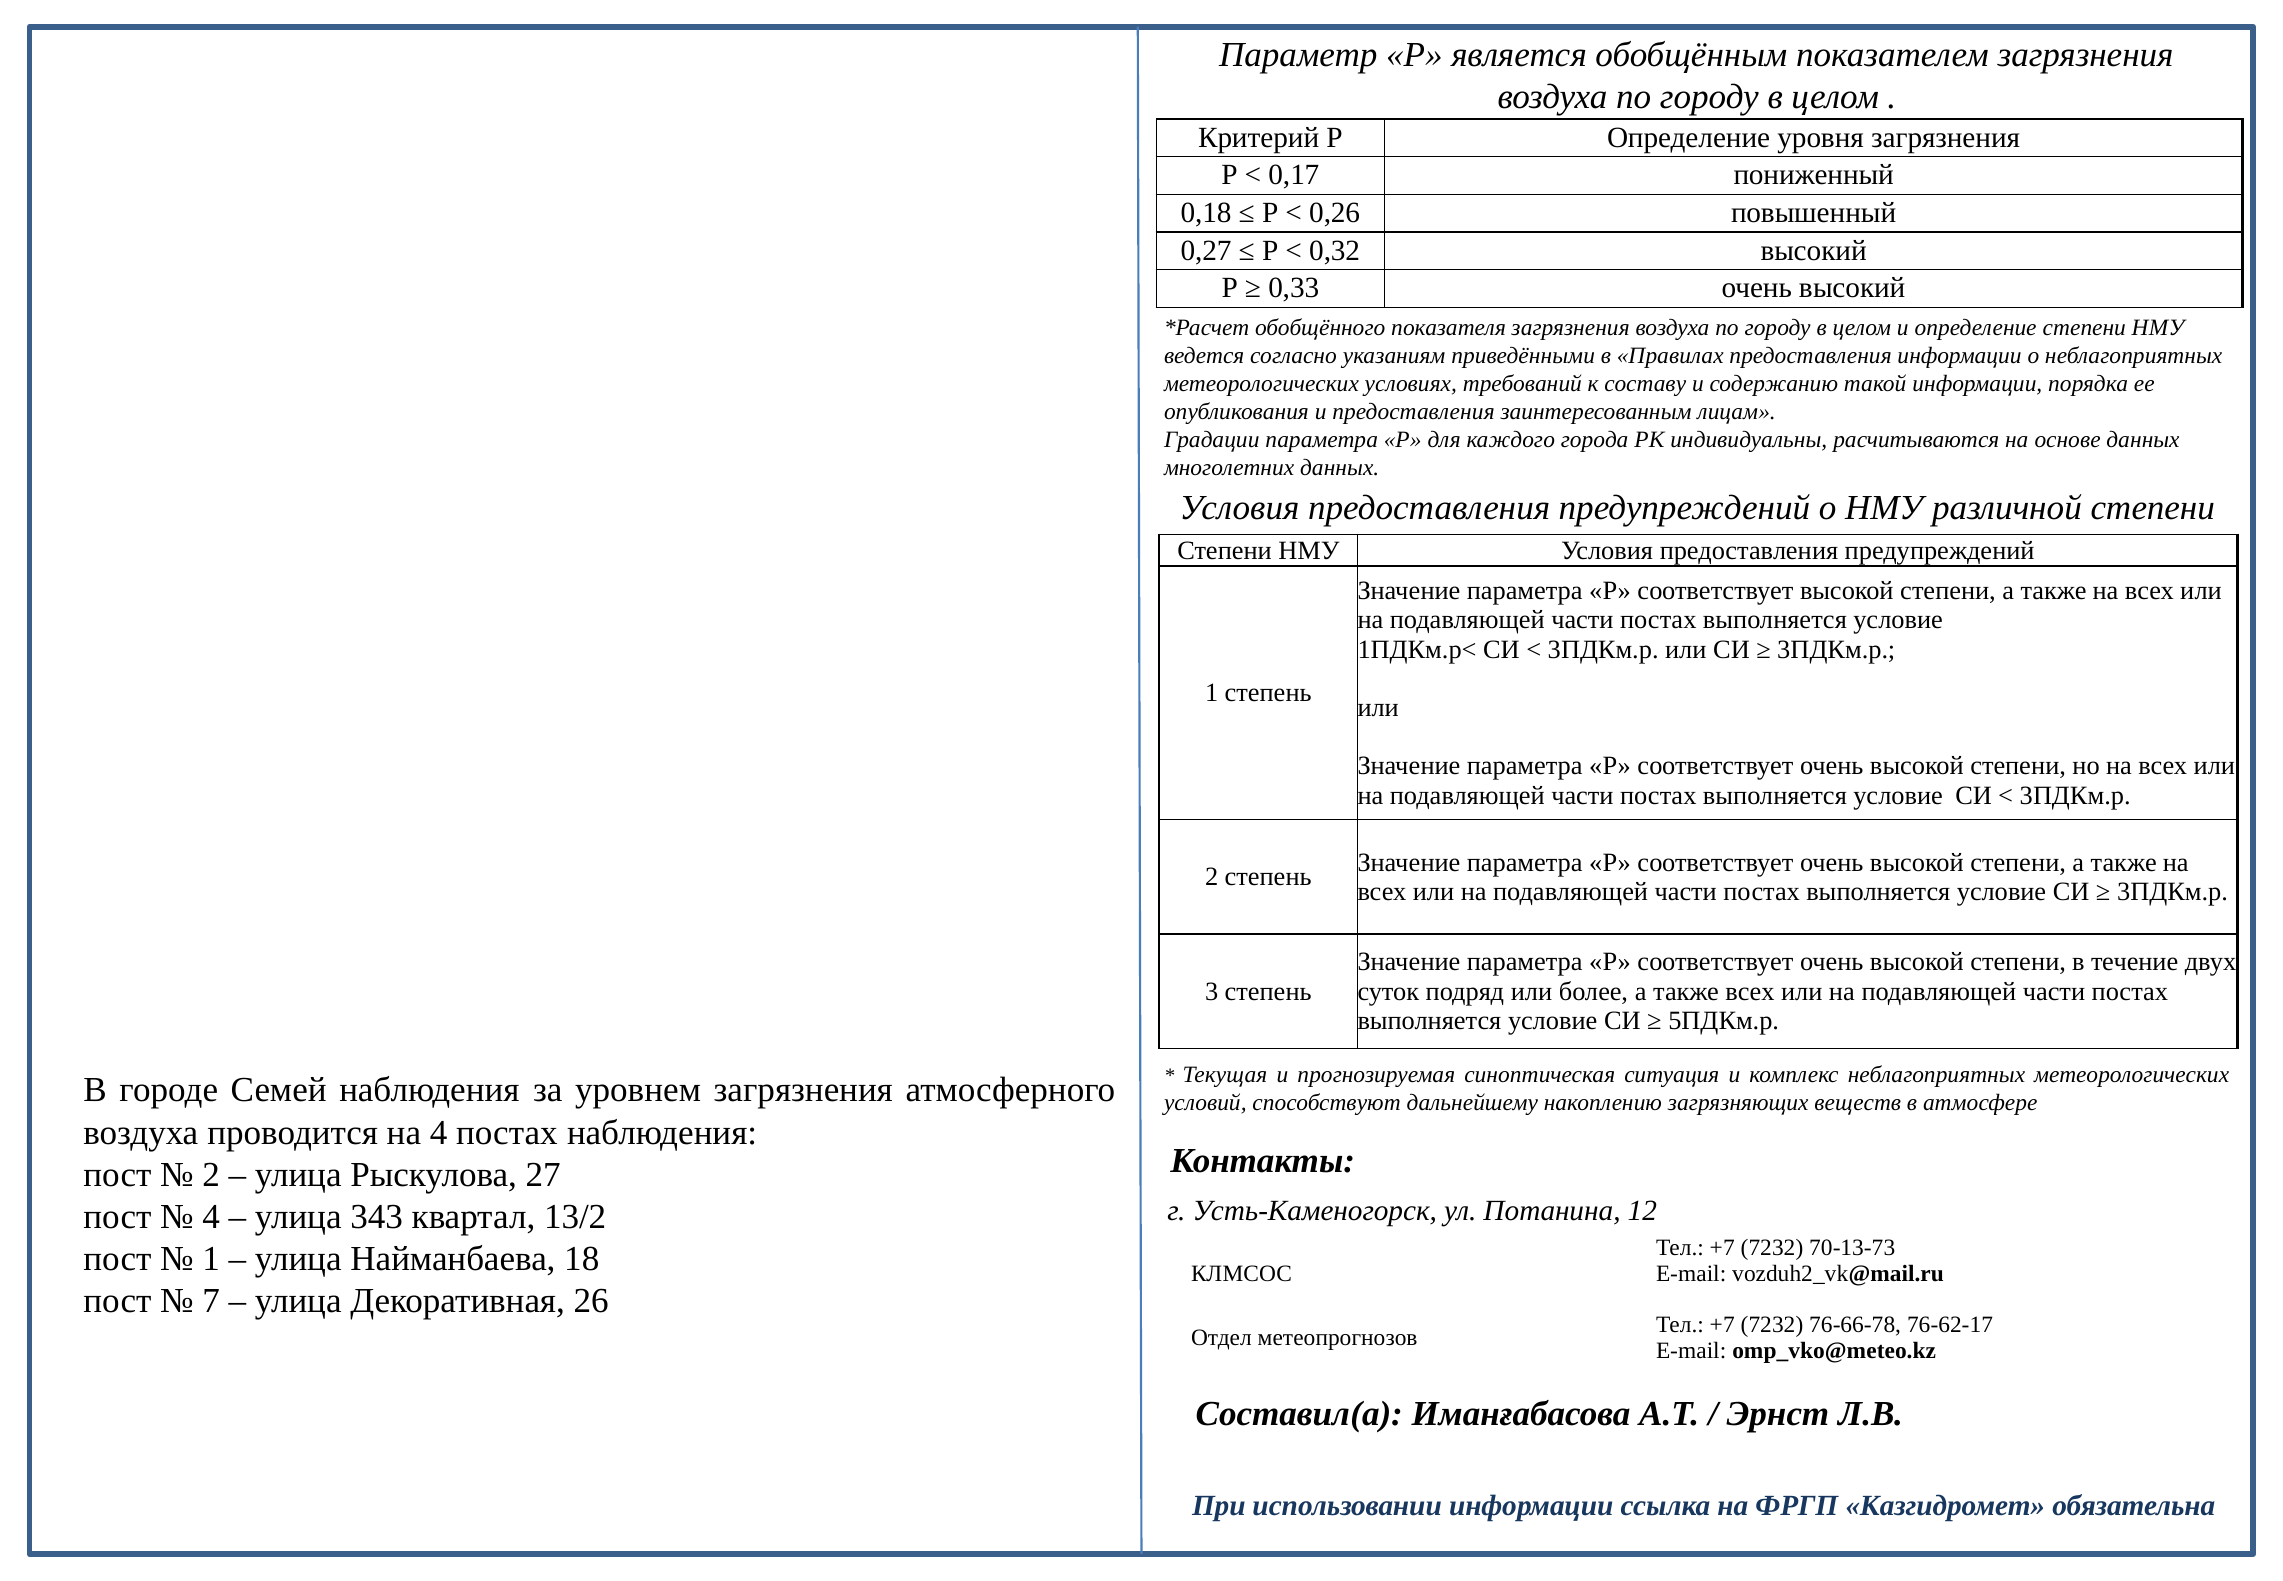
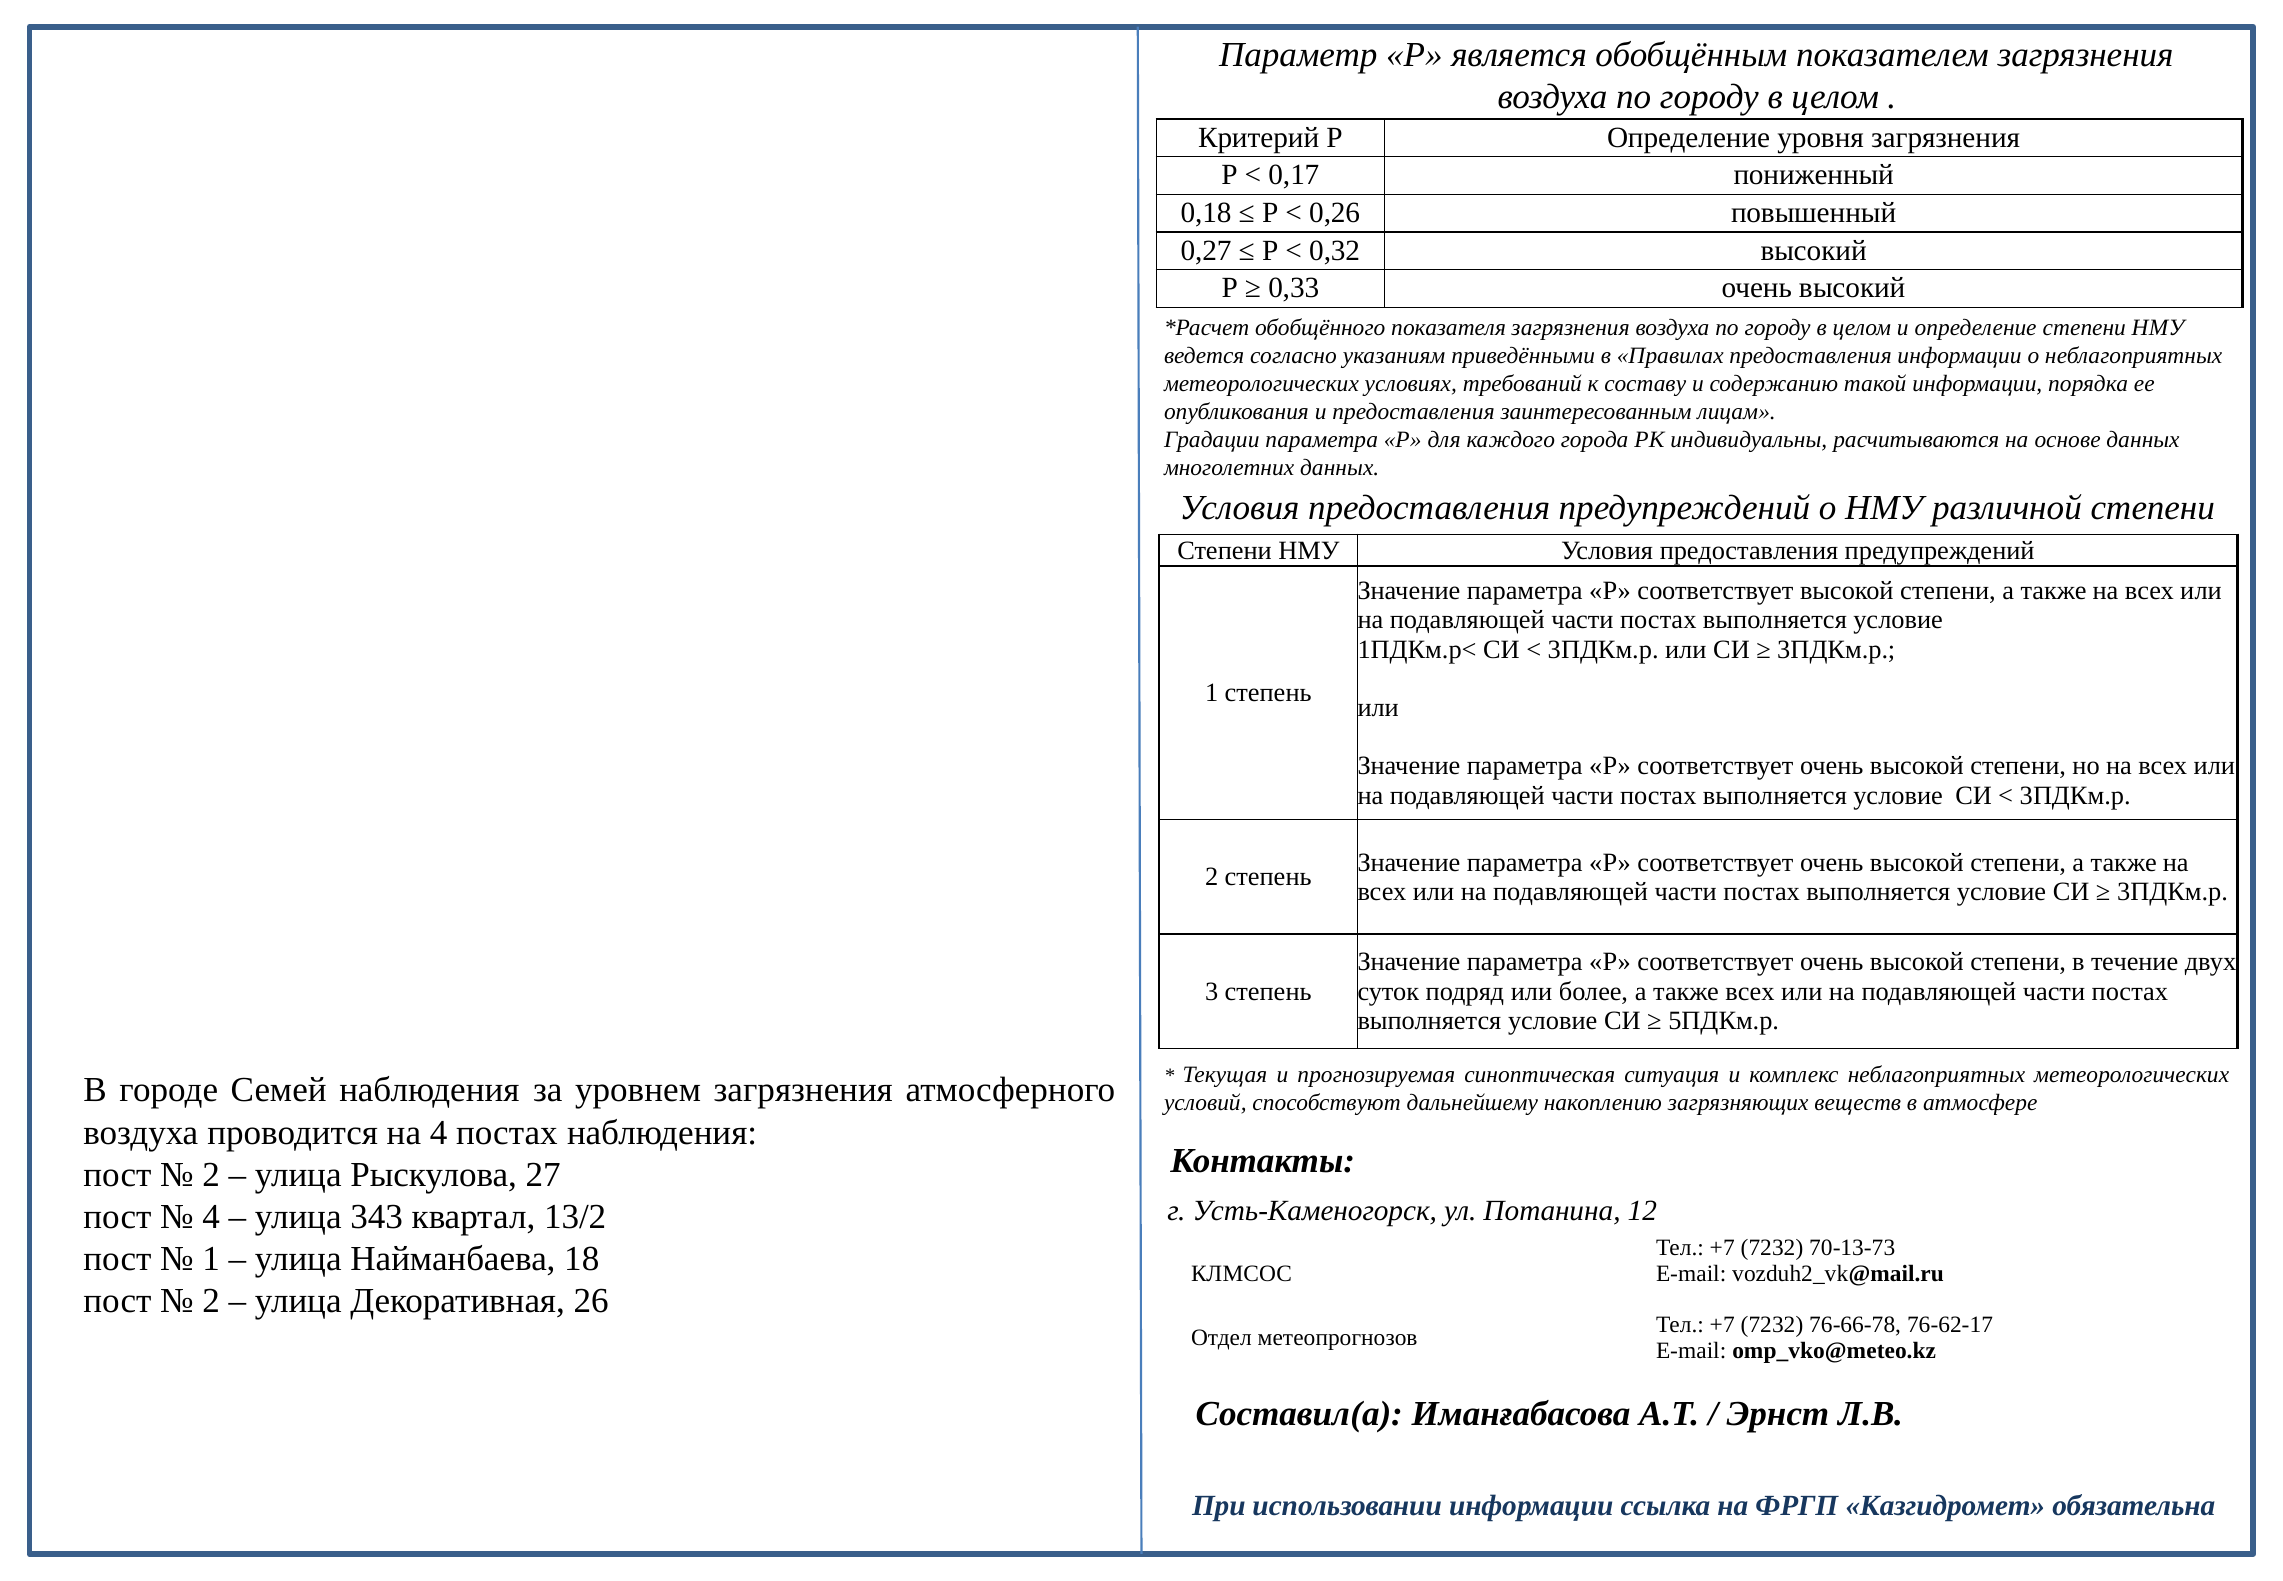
7: 7 -> 2 (211, 1301)
